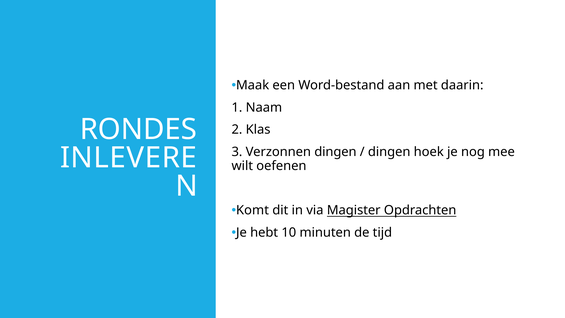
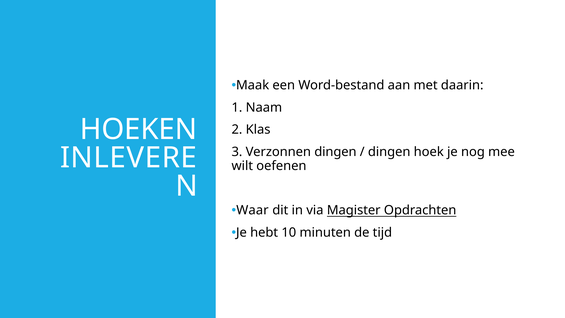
RONDES: RONDES -> HOEKEN (138, 129)
Komt: Komt -> Waar (252, 210)
